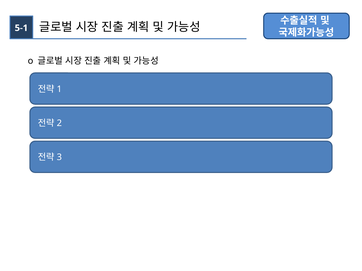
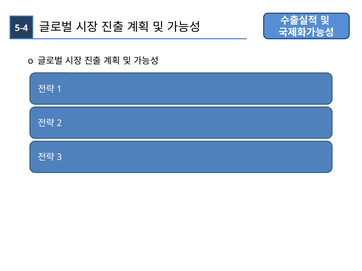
5-1: 5-1 -> 5-4 (21, 28)
